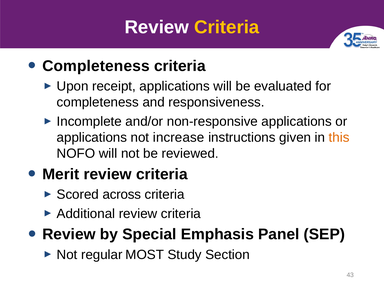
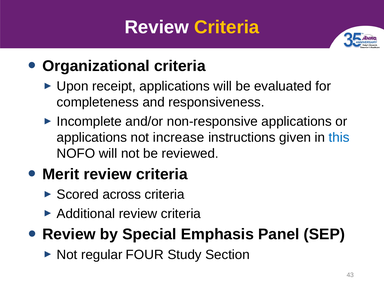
Completeness: Completeness -> Organizational (96, 66)
this colour: orange -> blue (339, 138)
MOST: MOST -> FOUR (145, 255)
